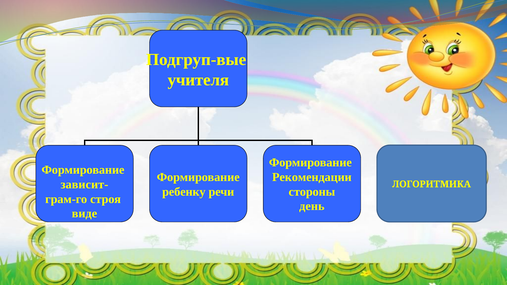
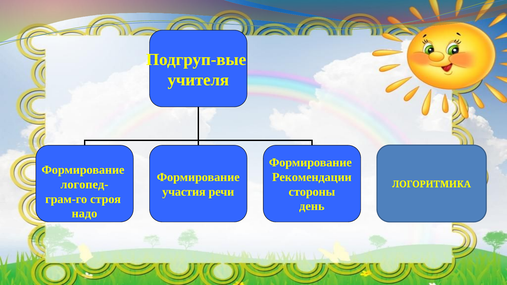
зависит-: зависит- -> логопед- (84, 185)
ребенку: ребенку -> участия (184, 192)
виде: виде -> надо (84, 214)
